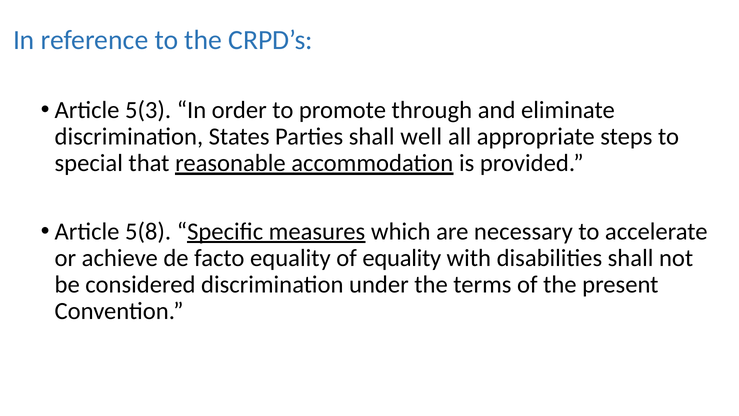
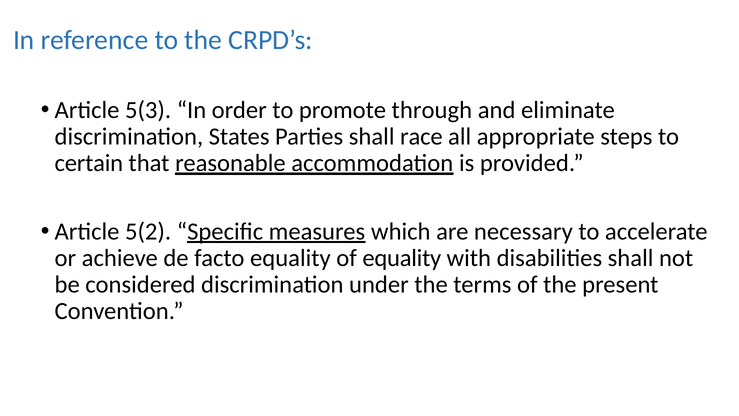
well: well -> race (421, 137)
special: special -> certain (89, 163)
5(8: 5(8 -> 5(2 (148, 231)
